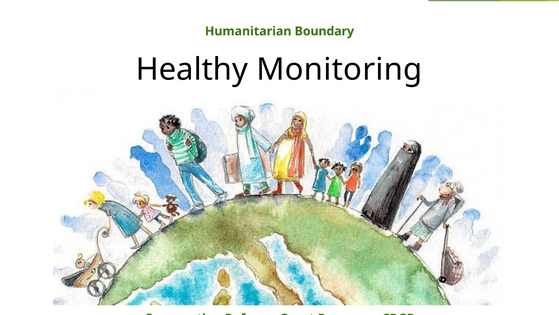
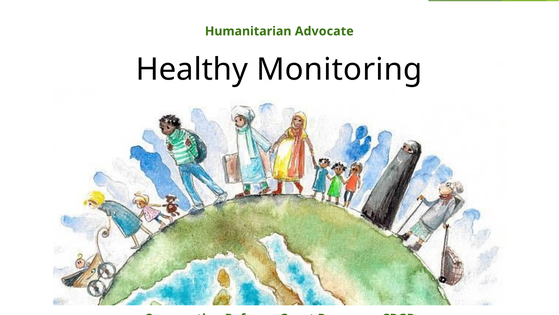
Boundary: Boundary -> Advocate (324, 31)
